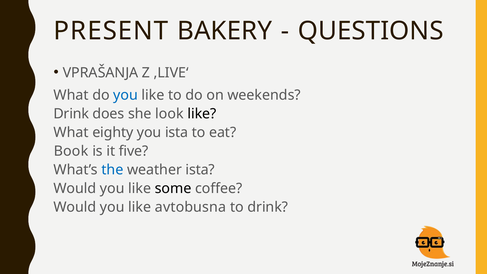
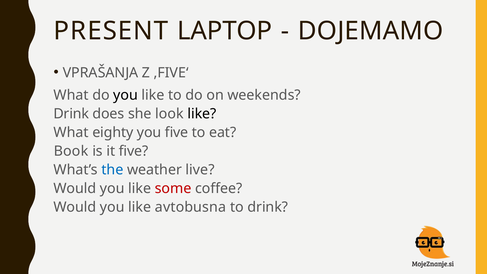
BAKERY: BAKERY -> LAPTOP (225, 31)
QUESTIONS: QUESTIONS -> DOJEMAMO (371, 31)
‚LIVE‘: ‚LIVE‘ -> ‚FIVE‘ (171, 73)
you colour: blue -> black (126, 95)
you ista: ista -> five (177, 132)
weather ista: ista -> live (200, 170)
some colour: black -> red (173, 189)
